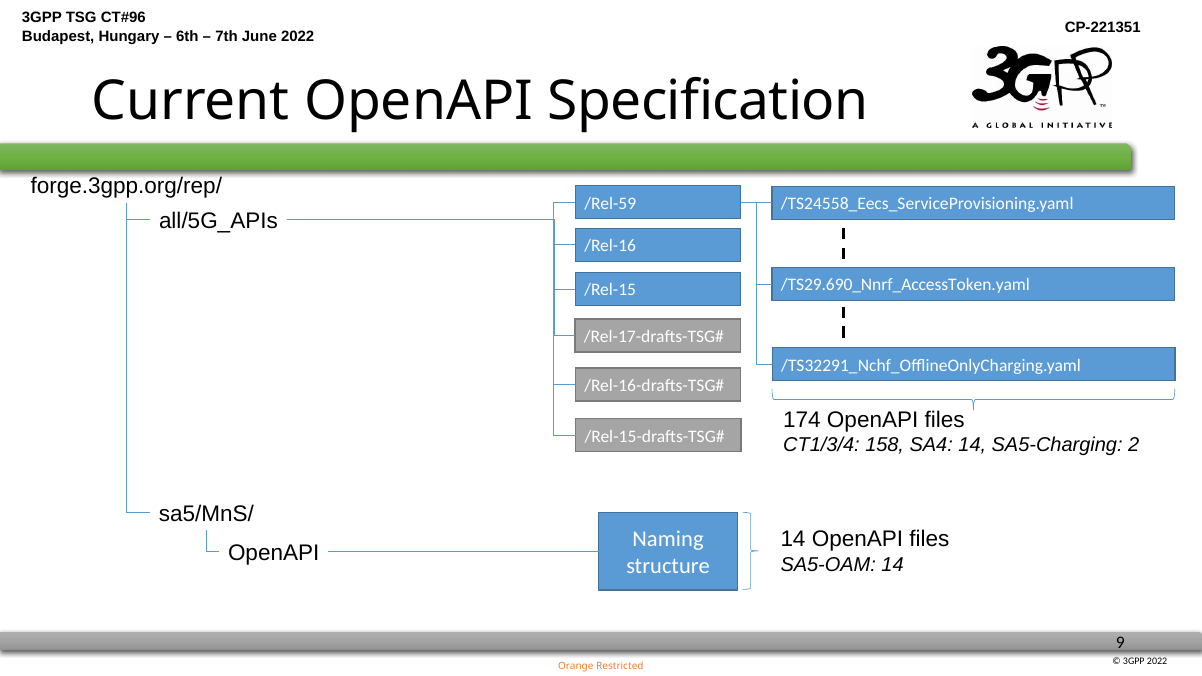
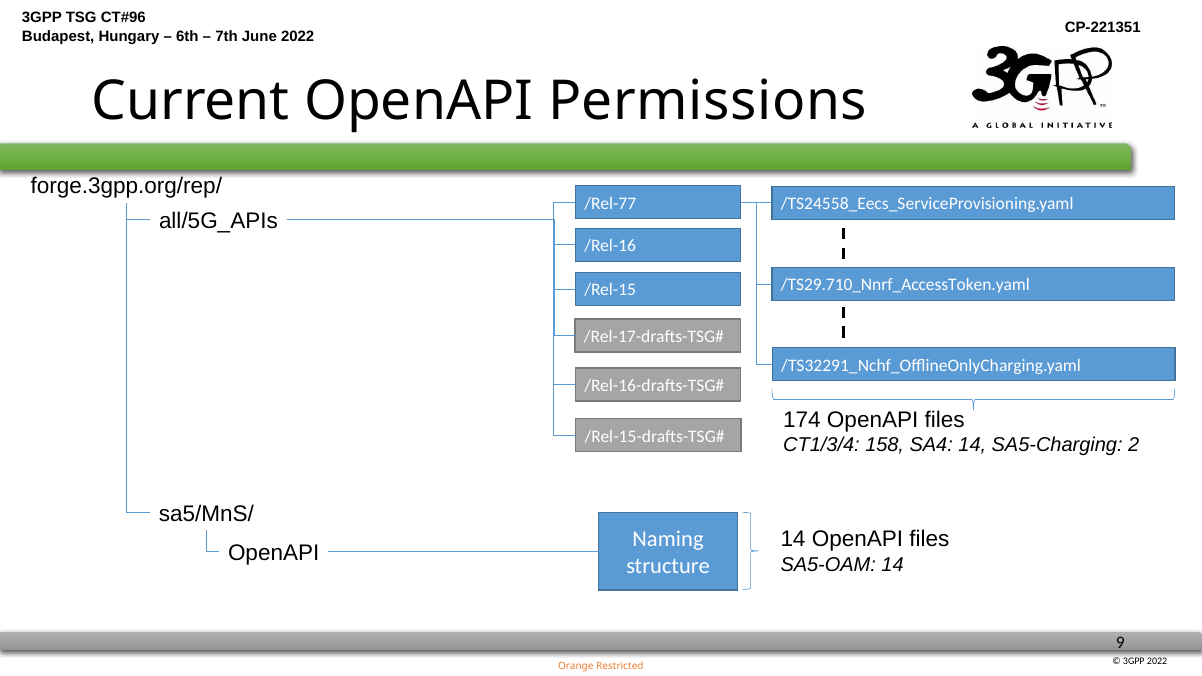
Specification: Specification -> Permissions (708, 101)
/Rel-59: /Rel-59 -> /Rel-77 (610, 204)
/TS29.690_Nnrf_AccessToken.yaml: /TS29.690_Nnrf_AccessToken.yaml -> /TS29.710_Nnrf_AccessToken.yaml (905, 285)
